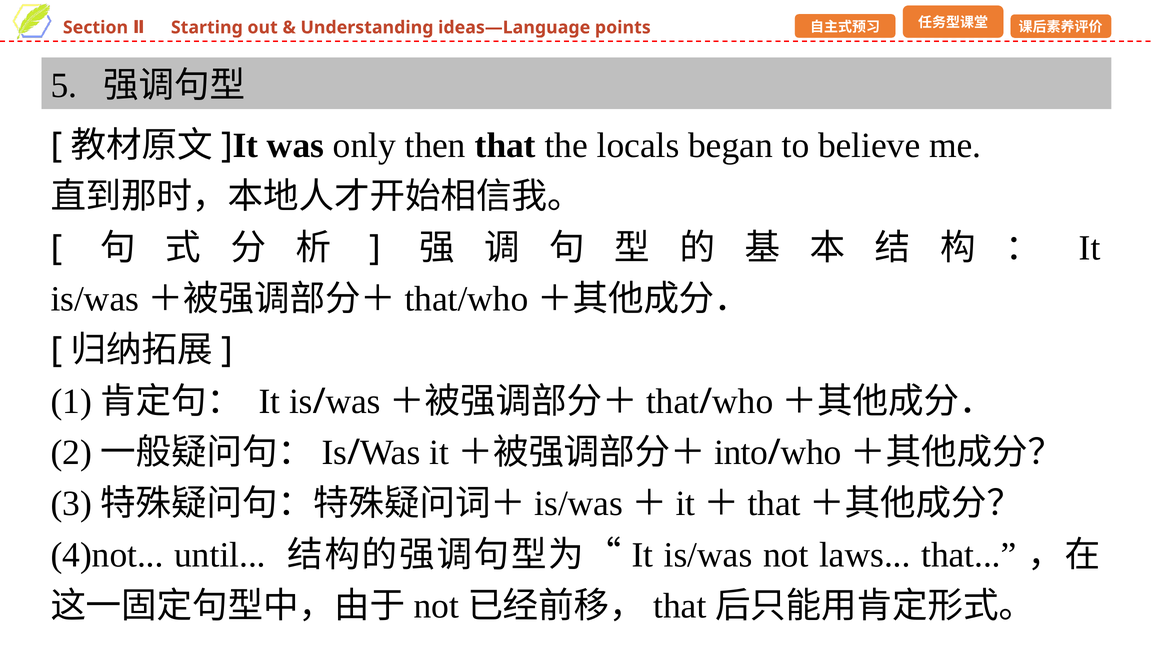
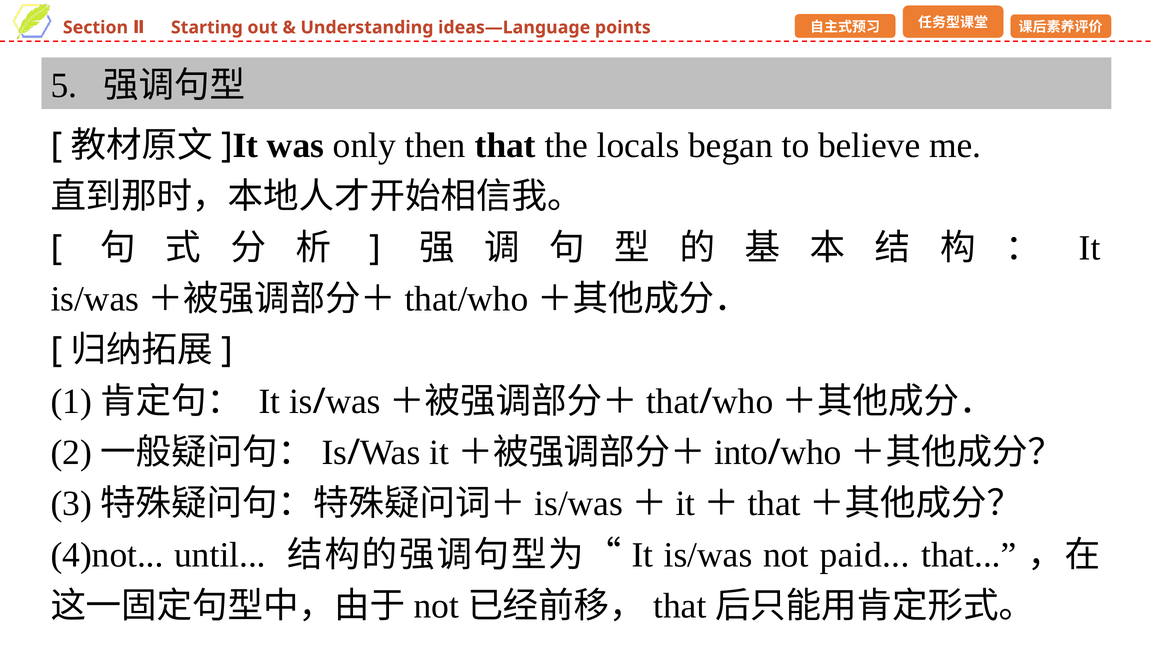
laws: laws -> paid (865, 555)
